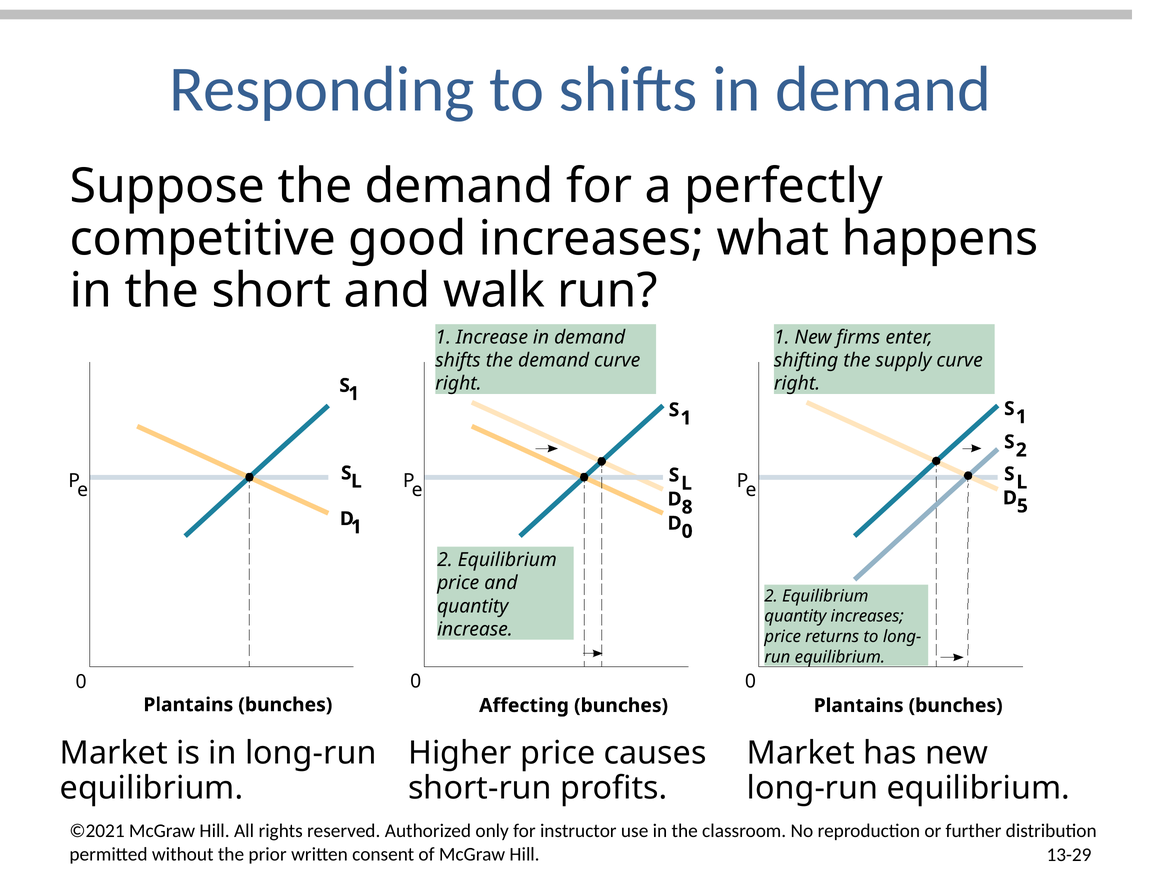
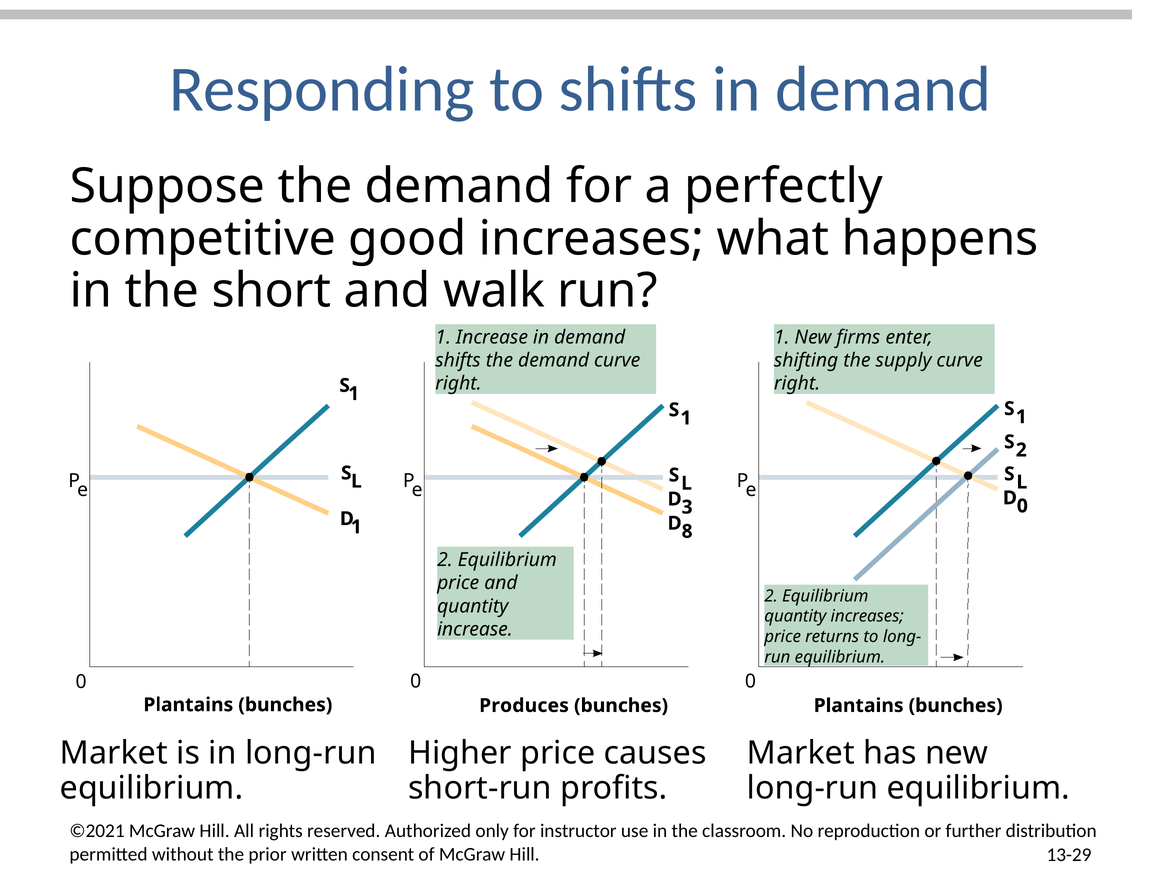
D 5: 5 -> 0 (1022, 506)
8: 8 -> 3 (687, 507)
D 0: 0 -> 8 (687, 531)
Affecting: Affecting -> Produces (524, 705)
